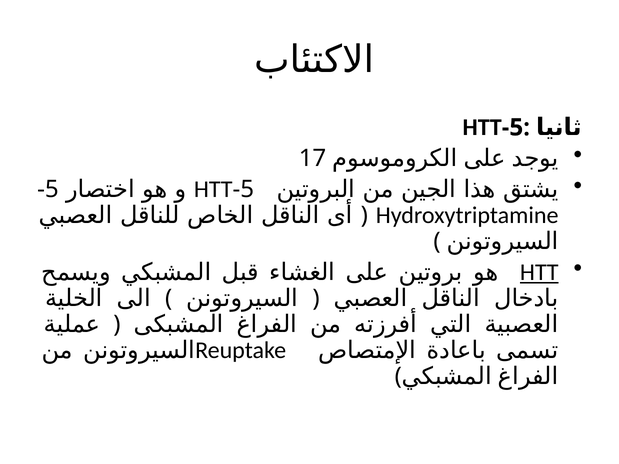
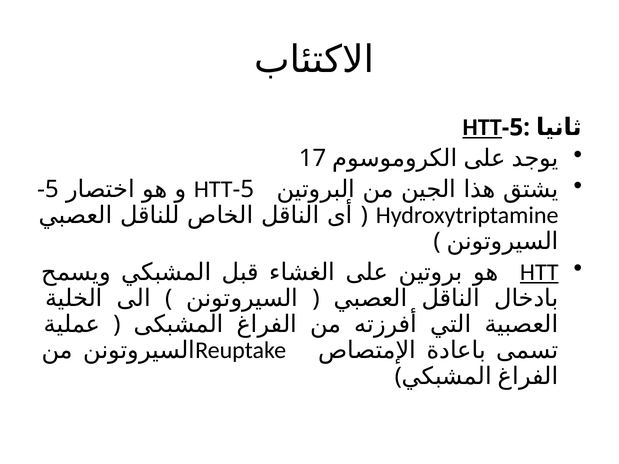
HTT underline: none -> present (482, 128)
